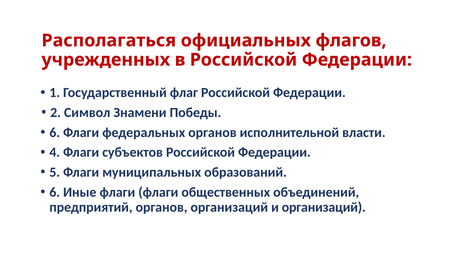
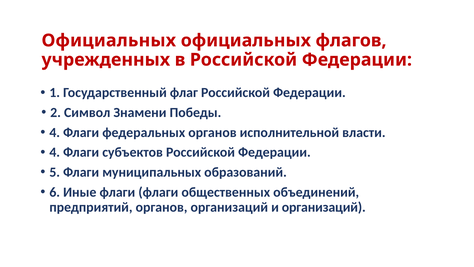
Располагаться: Располагаться -> Официальных (109, 40)
6: 6 -> 4 (55, 132)
